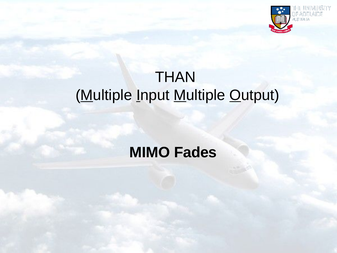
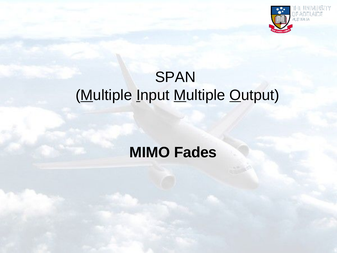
THAN: THAN -> SPAN (175, 77)
